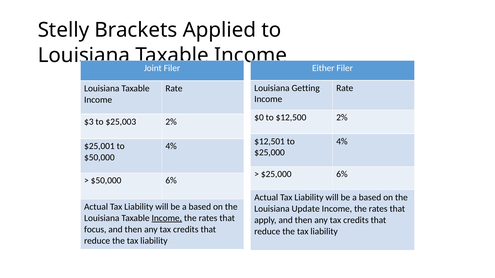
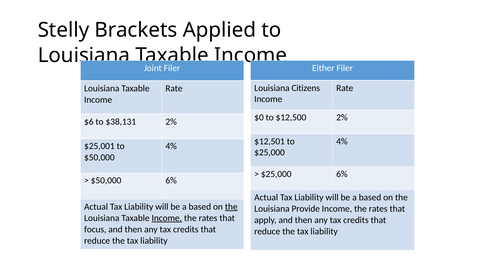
Getting: Getting -> Citizens (306, 88)
$3: $3 -> $6 (89, 122)
$25,003: $25,003 -> $38,131 (121, 122)
the underline: none -> present (231, 207)
Update: Update -> Provide (306, 209)
